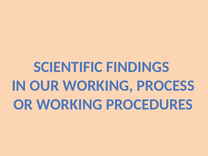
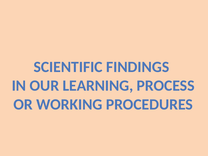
OUR WORKING: WORKING -> LEARNING (98, 86)
